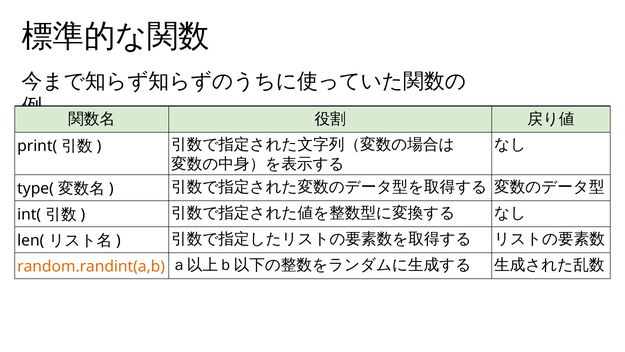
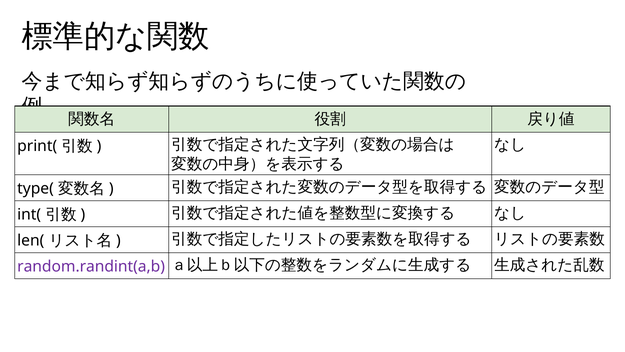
random.randint(a,b colour: orange -> purple (91, 266)
